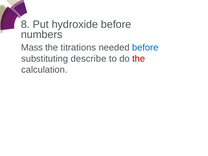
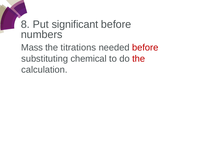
hydroxide: hydroxide -> significant (75, 24)
before colour: blue -> red (145, 48)
describe: describe -> chemical (89, 59)
